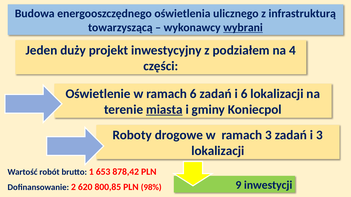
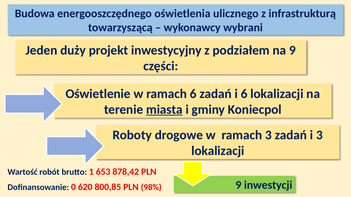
wybrani underline: present -> none (243, 28)
na 4: 4 -> 9 (292, 50)
2: 2 -> 0 (73, 187)
